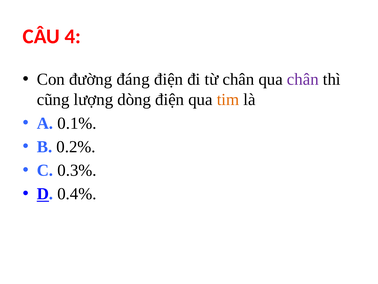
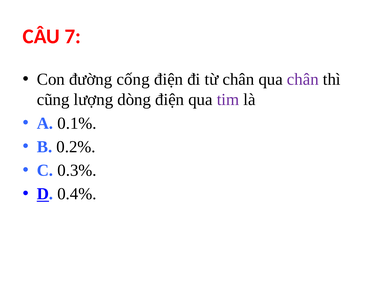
4: 4 -> 7 (73, 36)
đáng: đáng -> cống (133, 79)
tim colour: orange -> purple (228, 99)
